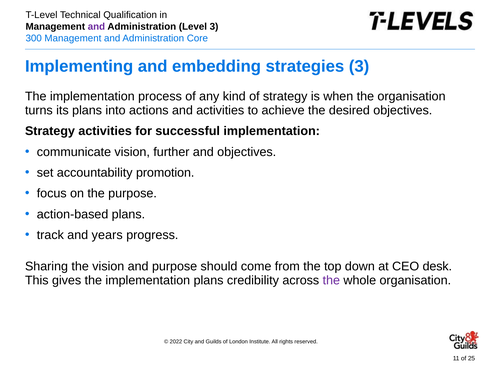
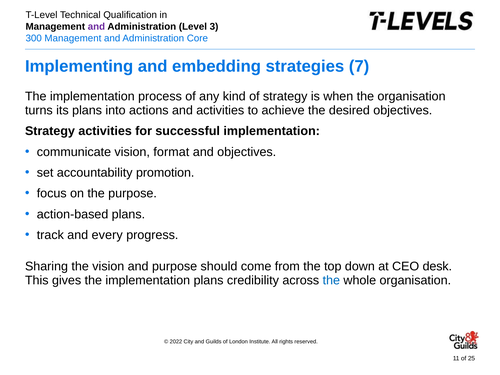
strategies 3: 3 -> 7 (359, 66)
further: further -> format (171, 152)
years: years -> every (107, 235)
the colour: purple -> blue (331, 280)
